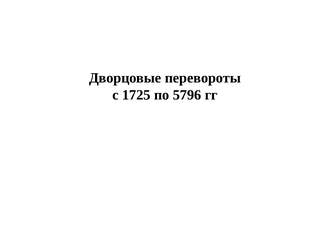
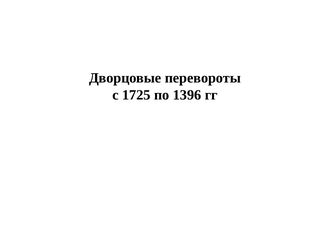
5796: 5796 -> 1396 (187, 95)
